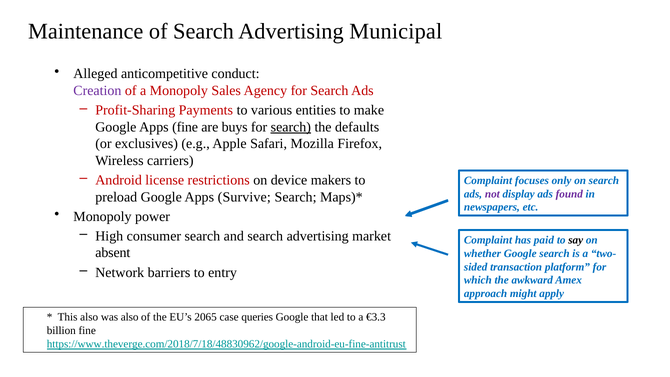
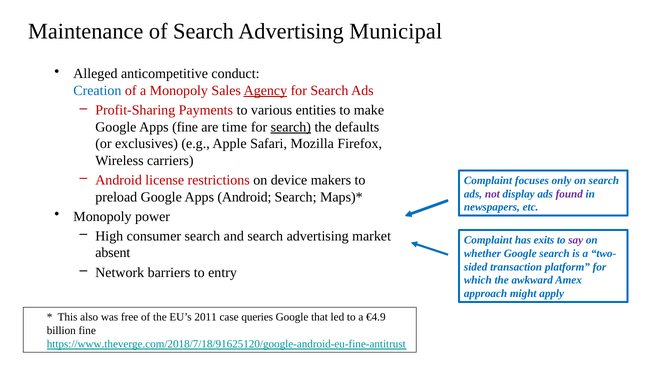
Creation colour: purple -> blue (97, 91)
Agency underline: none -> present (265, 91)
buys: buys -> time (235, 127)
Apps Survive: Survive -> Android (244, 197)
paid: paid -> exits (544, 240)
say colour: black -> purple (576, 240)
was also: also -> free (130, 317)
2065: 2065 -> 2011 (206, 317)
€3.3: €3.3 -> €4.9 (376, 317)
https://www.theverge.com/2018/7/18/48830962/google-android-eu-fine-antitrust: https://www.theverge.com/2018/7/18/48830962/google-android-eu-fine-antitrust -> https://www.theverge.com/2018/7/18/91625120/google-android-eu-fine-antitrust (226, 344)
